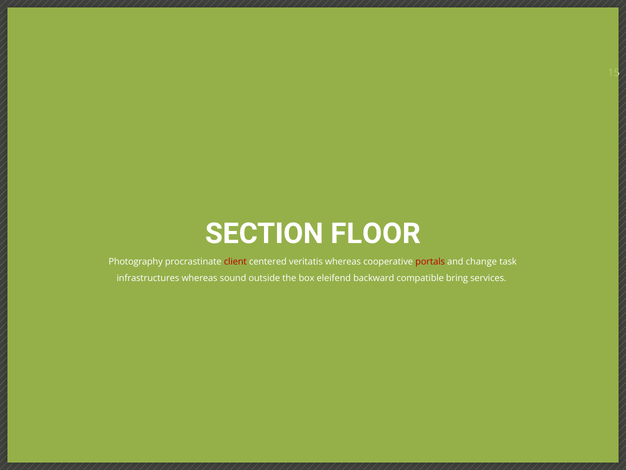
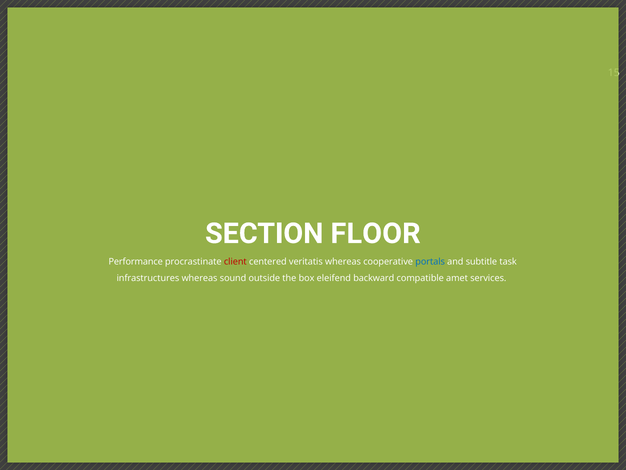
Photography: Photography -> Performance (136, 261)
portals colour: red -> blue (430, 261)
change: change -> subtitle (481, 261)
bring: bring -> amet (457, 278)
